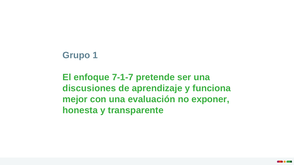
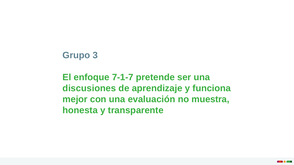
1: 1 -> 3 (95, 55)
exponer: exponer -> muestra (210, 100)
